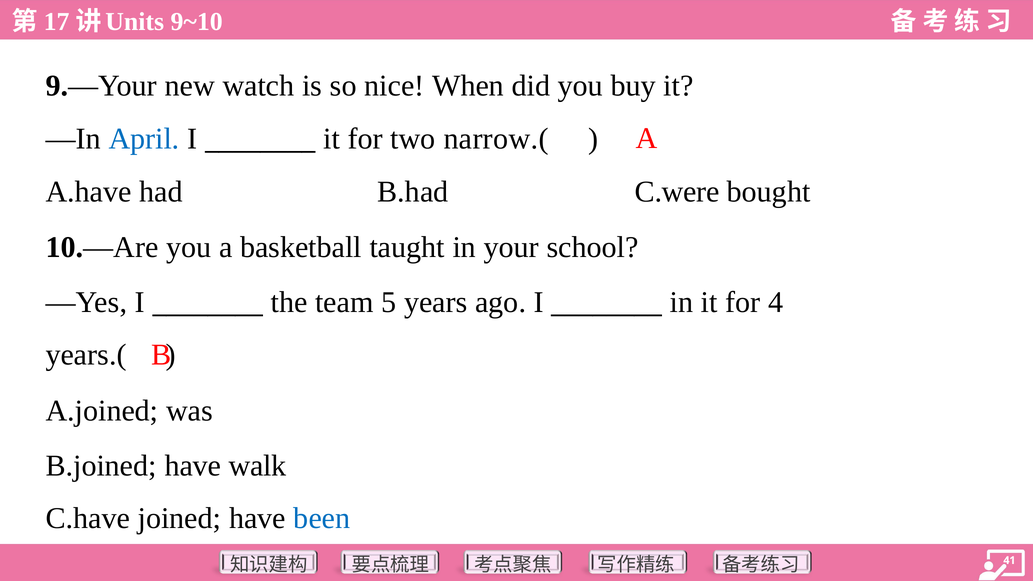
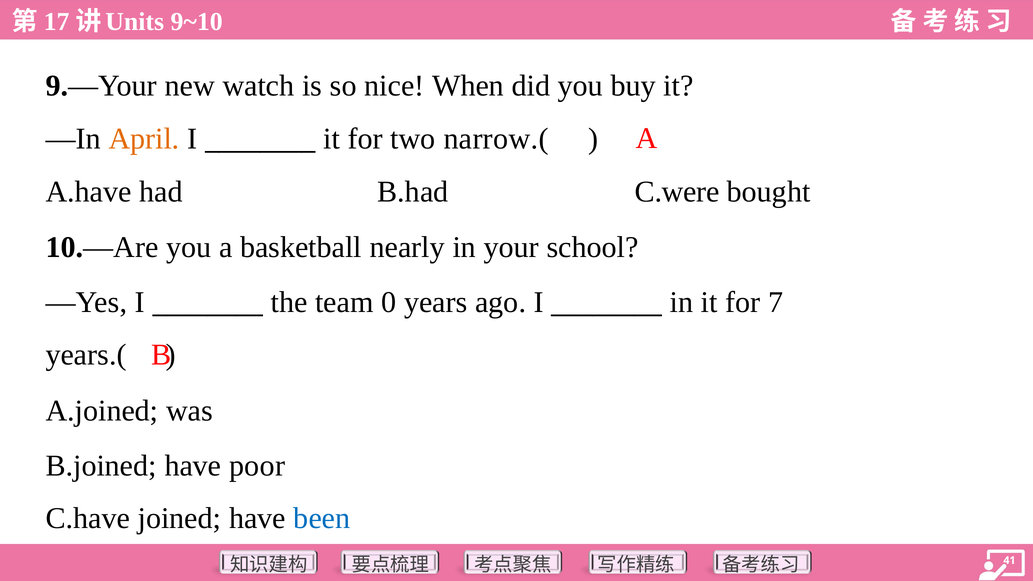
April colour: blue -> orange (144, 139)
taught: taught -> nearly (407, 247)
5: 5 -> 0 (389, 302)
4: 4 -> 7 (776, 302)
walk: walk -> poor (257, 466)
